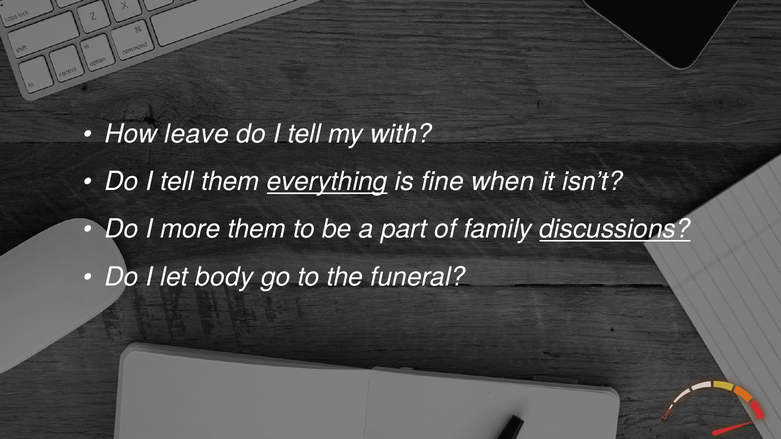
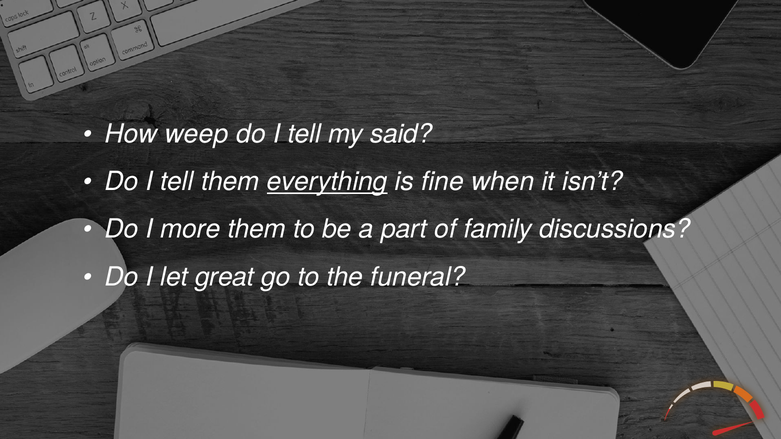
leave: leave -> weep (197, 134)
with: with -> said (401, 134)
discussions underline: present -> none (615, 229)
body: body -> great (225, 277)
